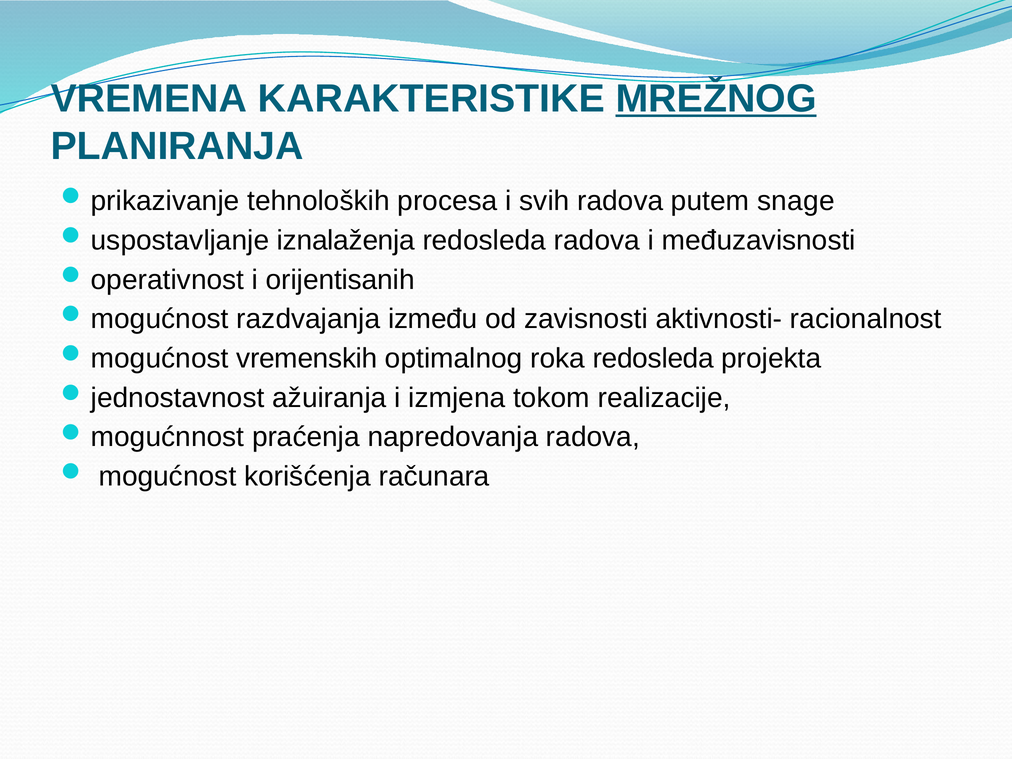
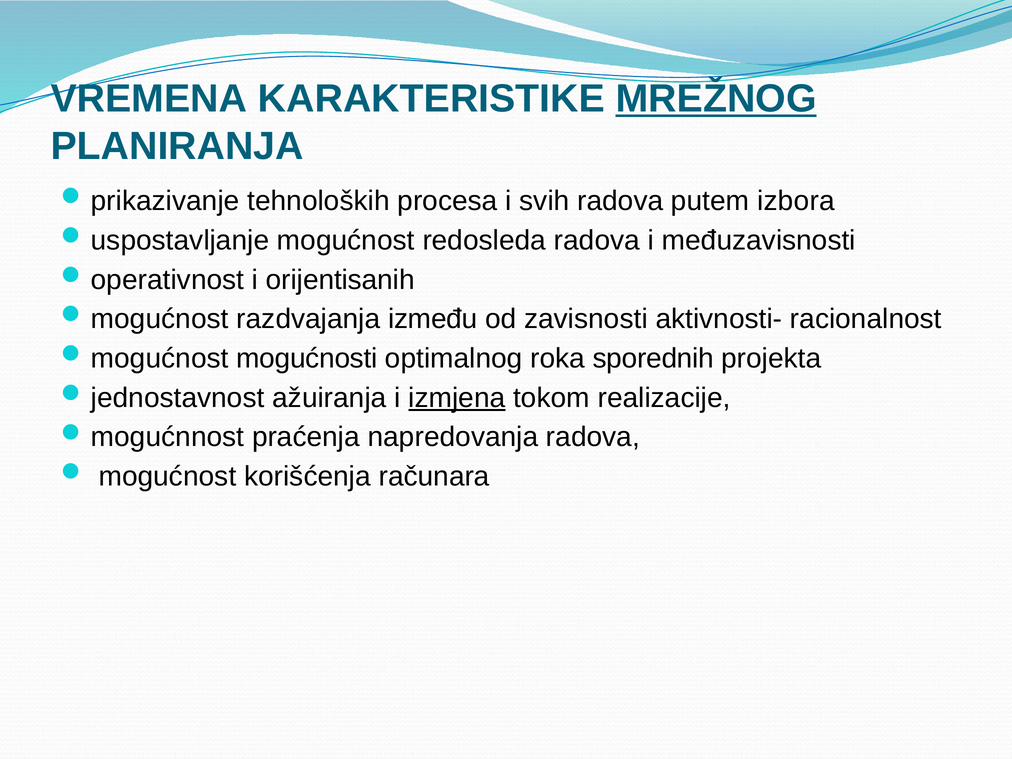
snage: snage -> izbora (796, 201)
iznalaženja: iznalaženja -> mogućnost (346, 240)
vremenskih: vremenskih -> mogućnosti (307, 358)
roka redosleda: redosleda -> sporednih (653, 358)
izmjena underline: none -> present (457, 398)
